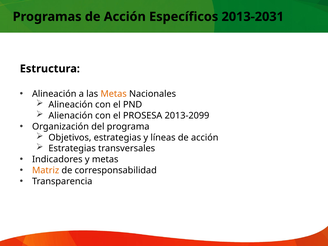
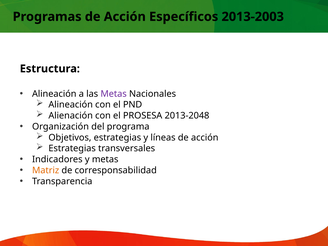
2013-2031: 2013-2031 -> 2013-2003 (253, 17)
Metas colour: orange -> purple (114, 94)
2013-2099: 2013-2099 -> 2013-2048 (187, 116)
